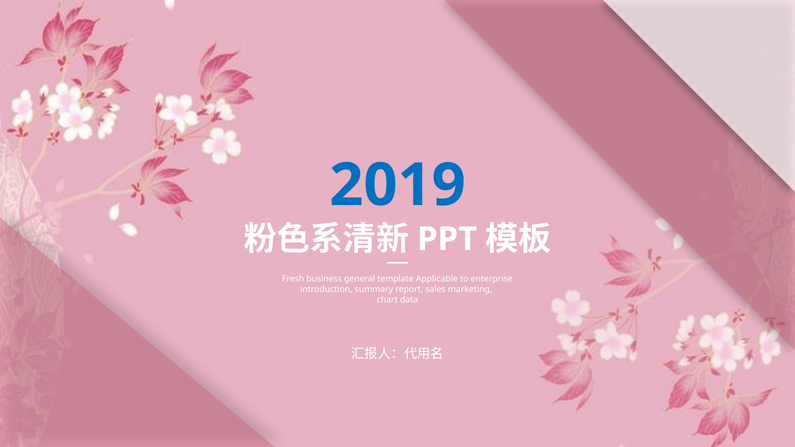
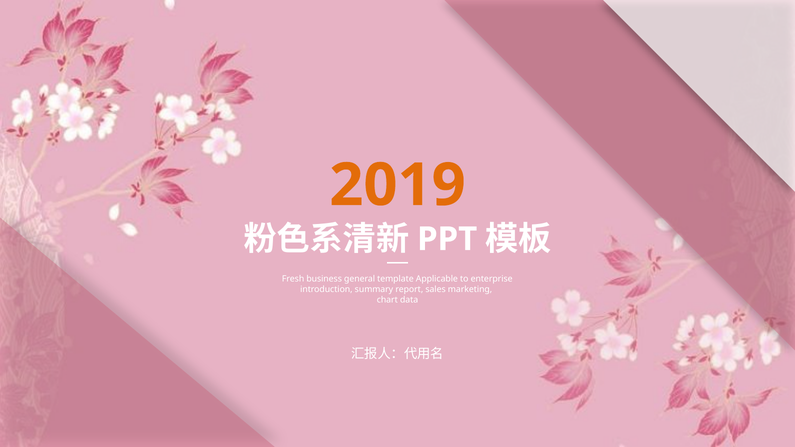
2019 colour: blue -> orange (398, 185)
